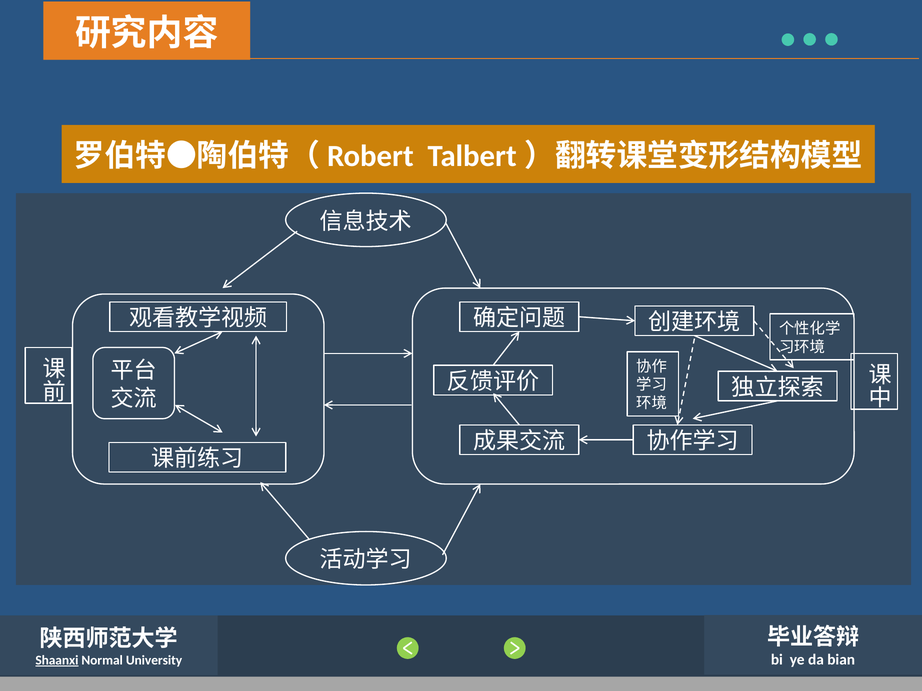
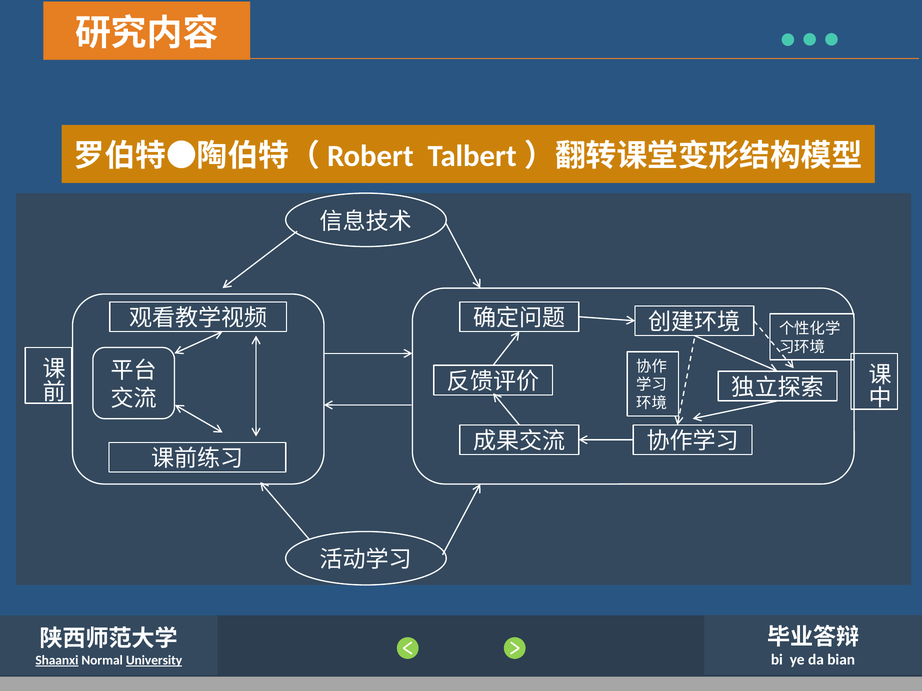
University underline: none -> present (154, 661)
